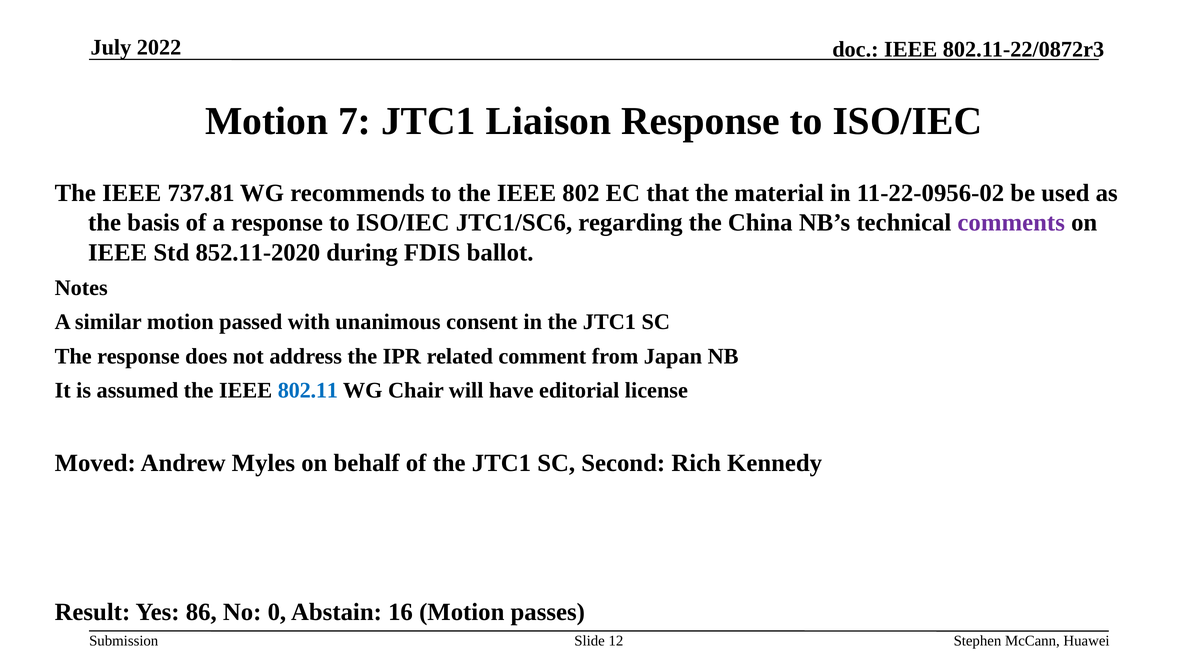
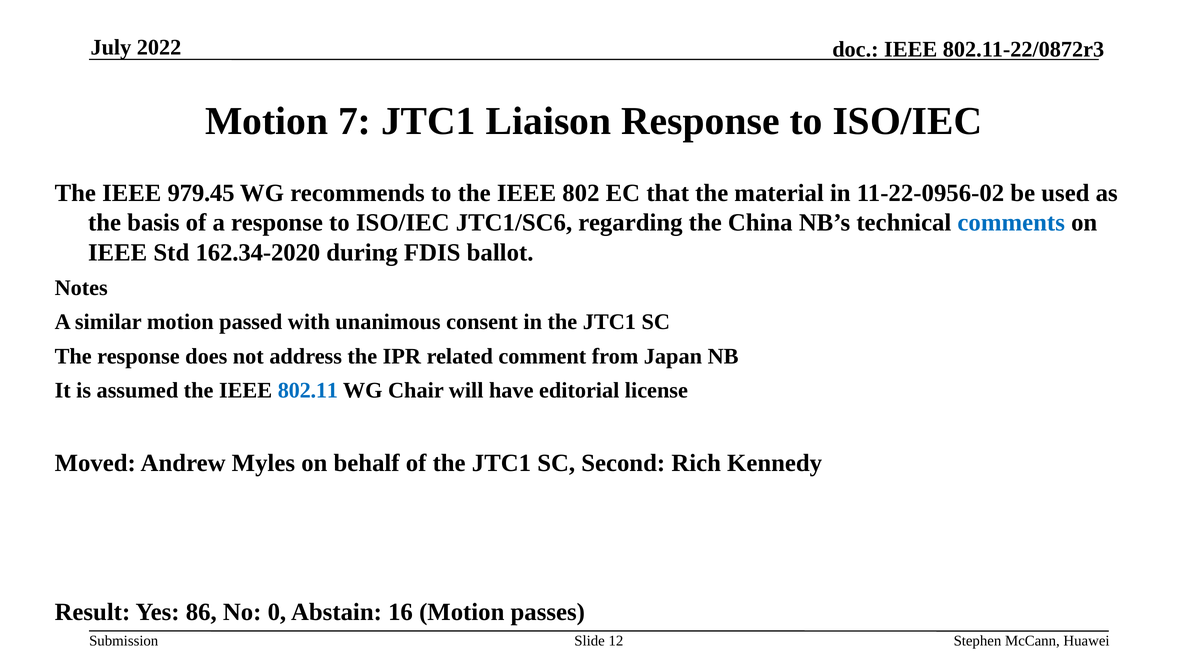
737.81: 737.81 -> 979.45 (201, 193)
comments colour: purple -> blue (1011, 223)
852.11-2020: 852.11-2020 -> 162.34-2020 (258, 253)
